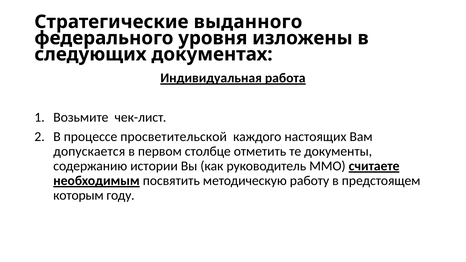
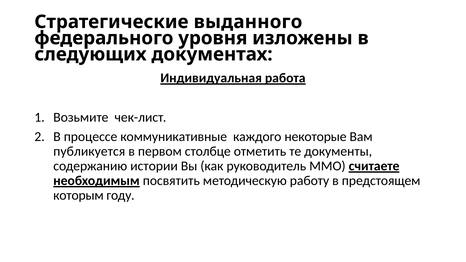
просветительской: просветительской -> коммуникативные (174, 137)
настоящих: настоящих -> некоторые (315, 137)
допускается: допускается -> публикуется (89, 151)
